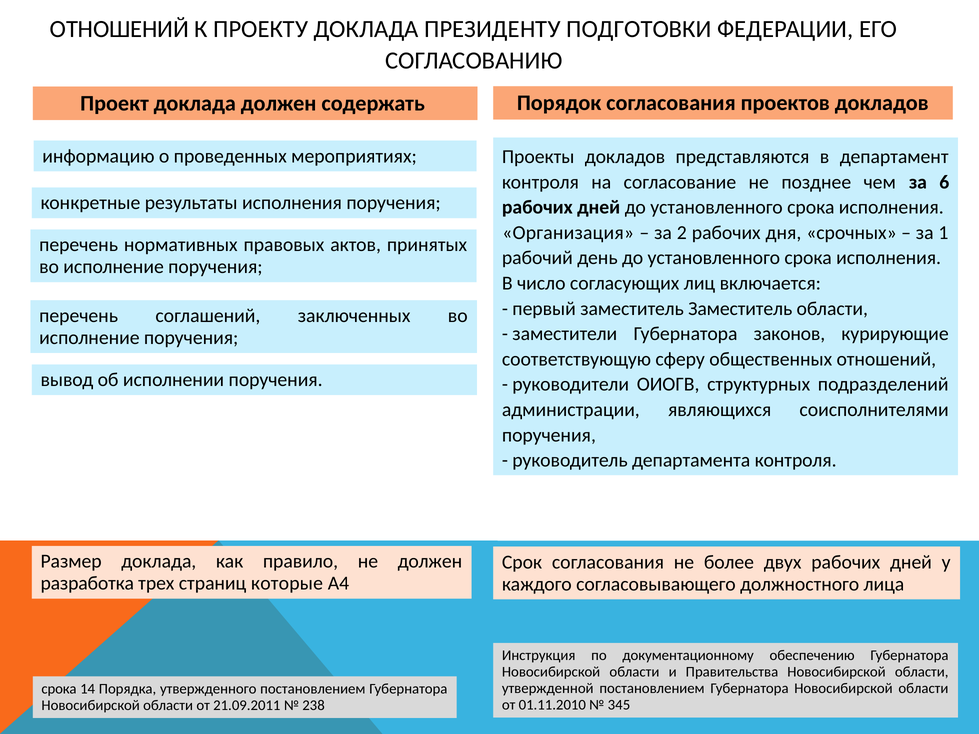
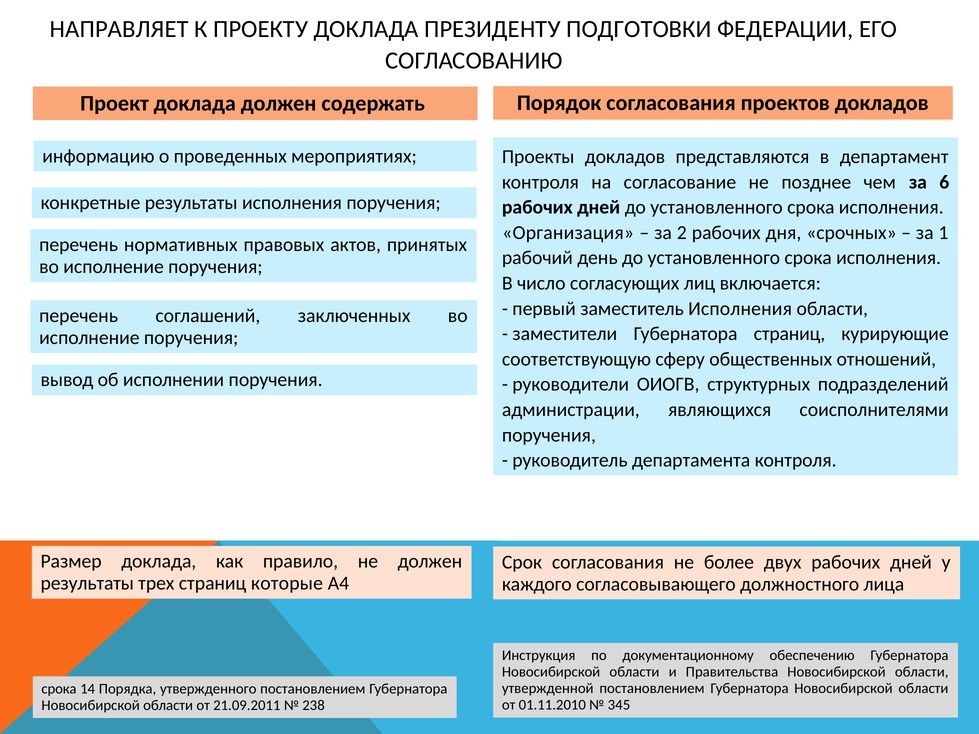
ОТНОШЕНИЙ: ОТНОШЕНИЙ -> НАПРАВЛЯЕТ (119, 29)
заместитель Заместитель: Заместитель -> Исполнения (740, 309)
Губернатора законов: законов -> страниц (789, 334)
разработка: разработка -> результаты (87, 584)
